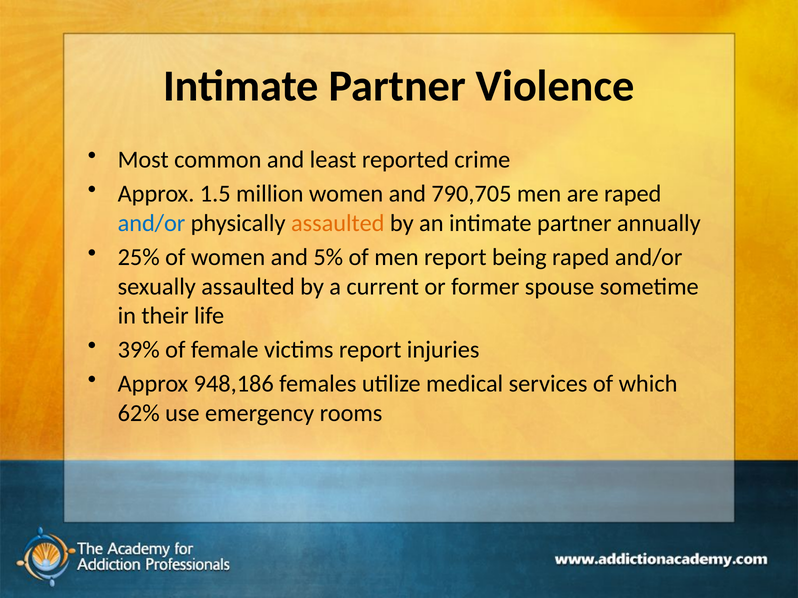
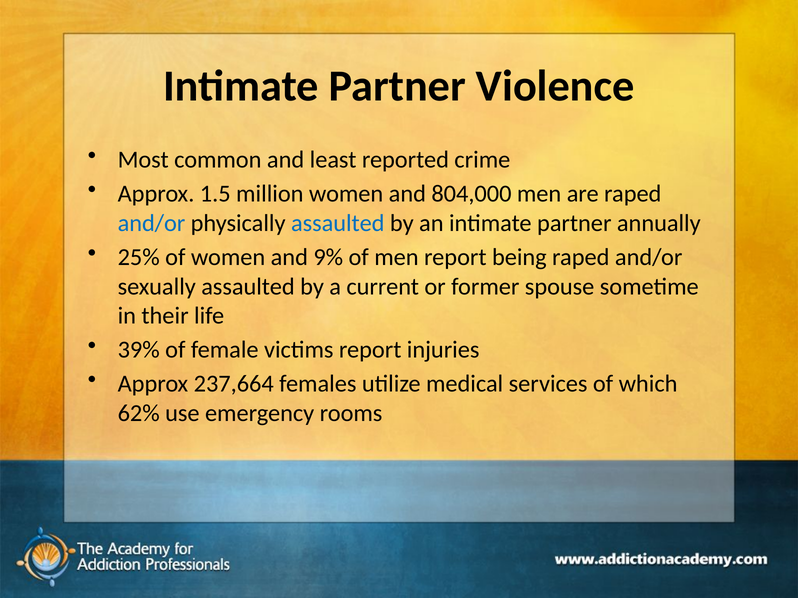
790,705: 790,705 -> 804,000 (471, 194)
assaulted colour: orange -> blue (338, 223)
5%: 5% -> 9% (328, 257)
948,186: 948,186 -> 237,664 (234, 384)
